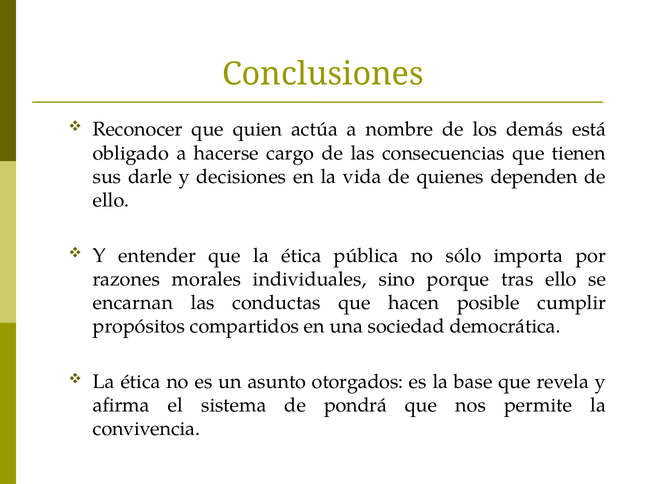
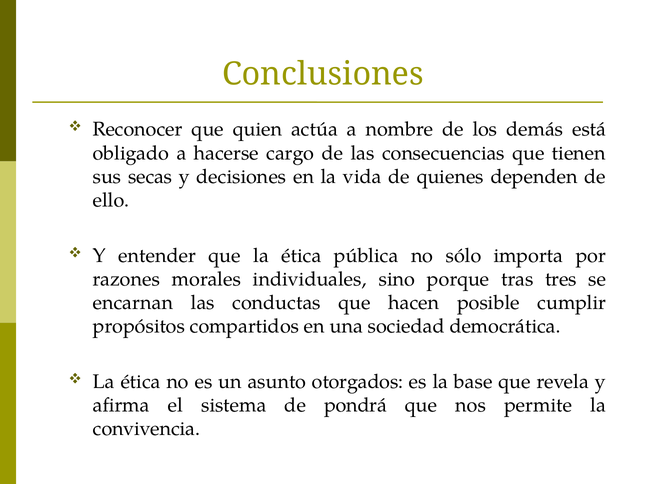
darle: darle -> secas (150, 177)
tras ello: ello -> tres (561, 279)
